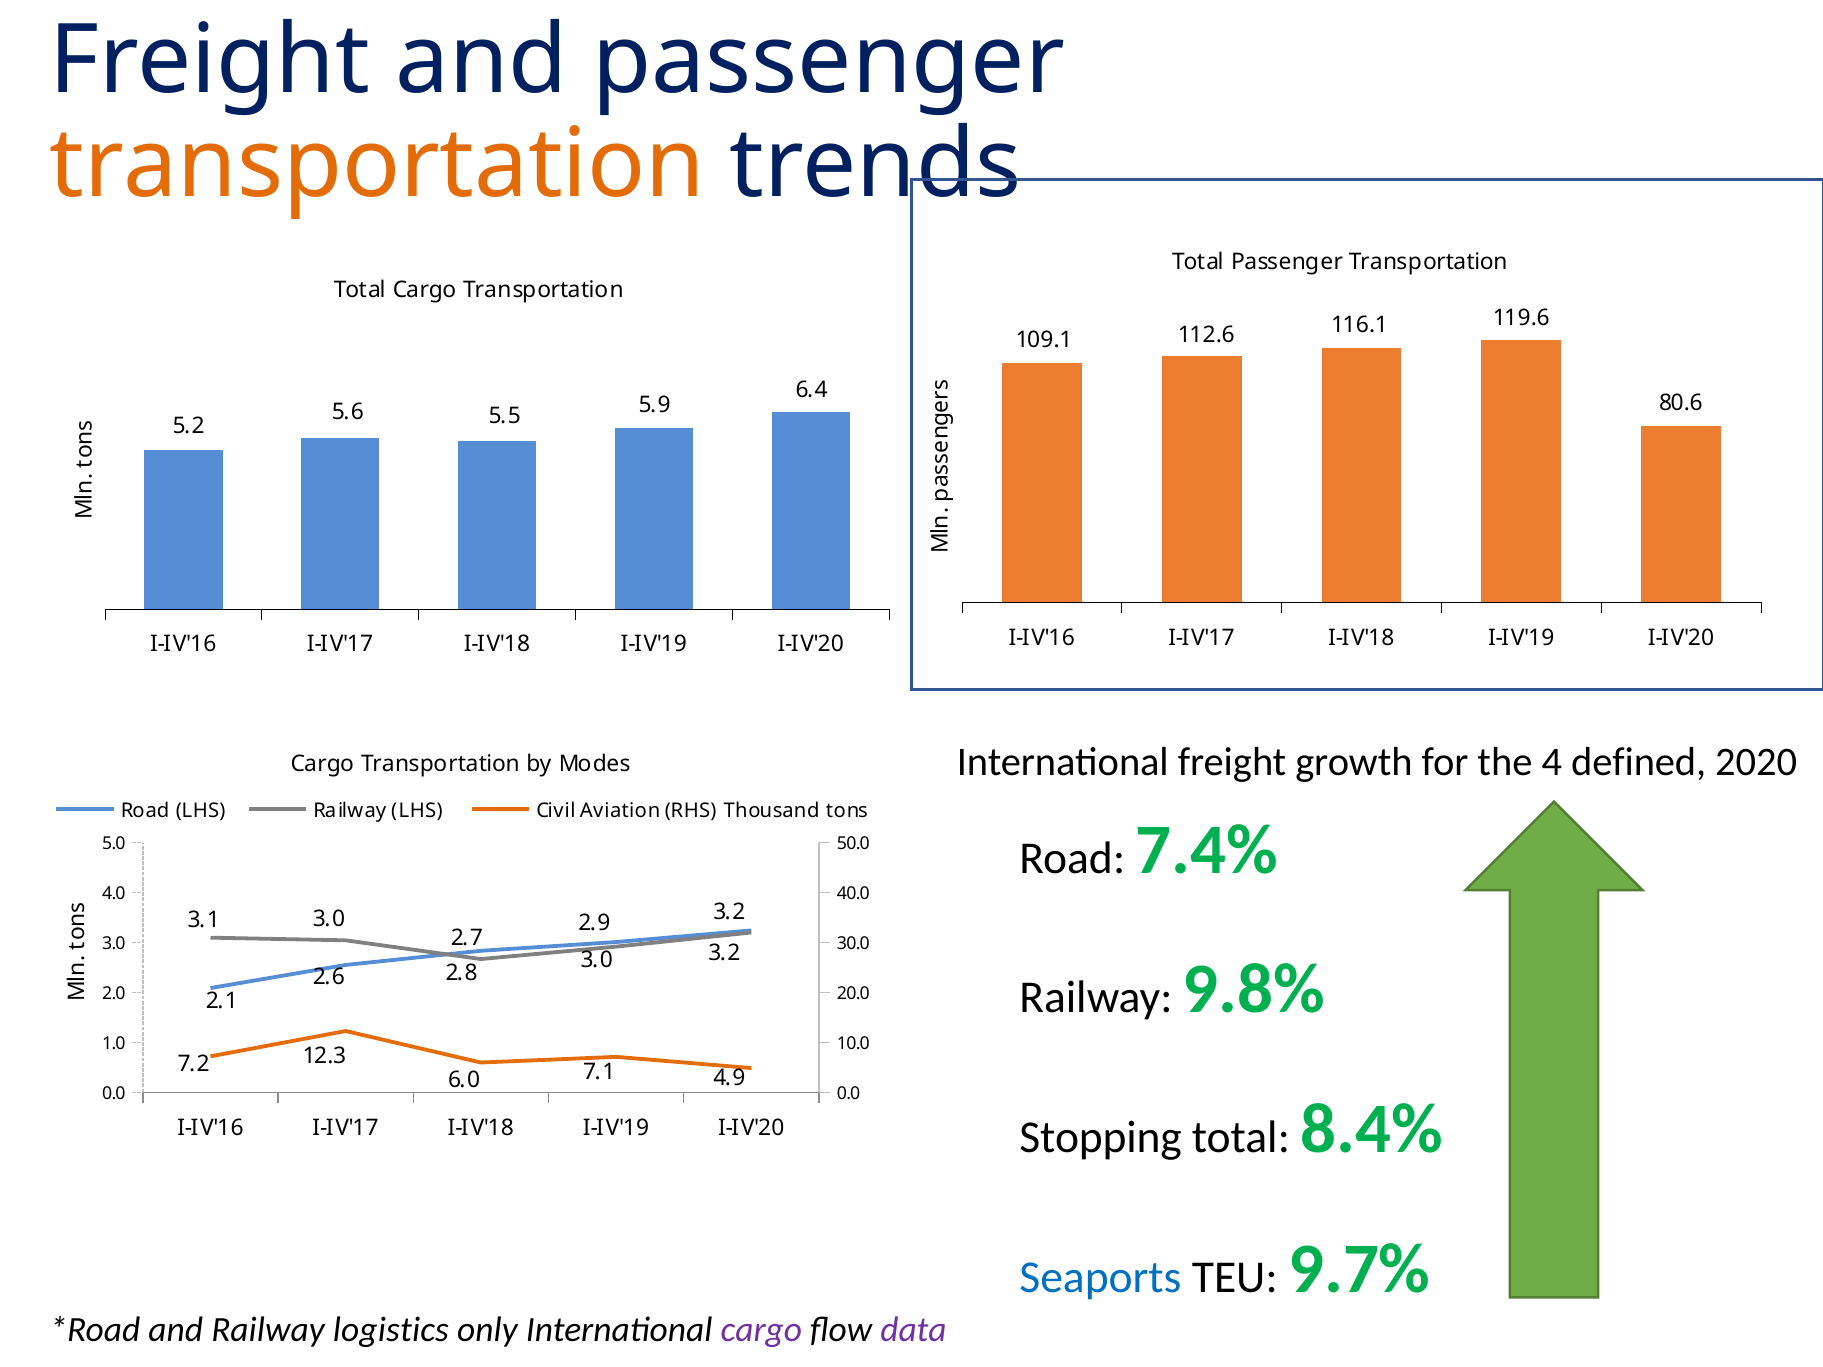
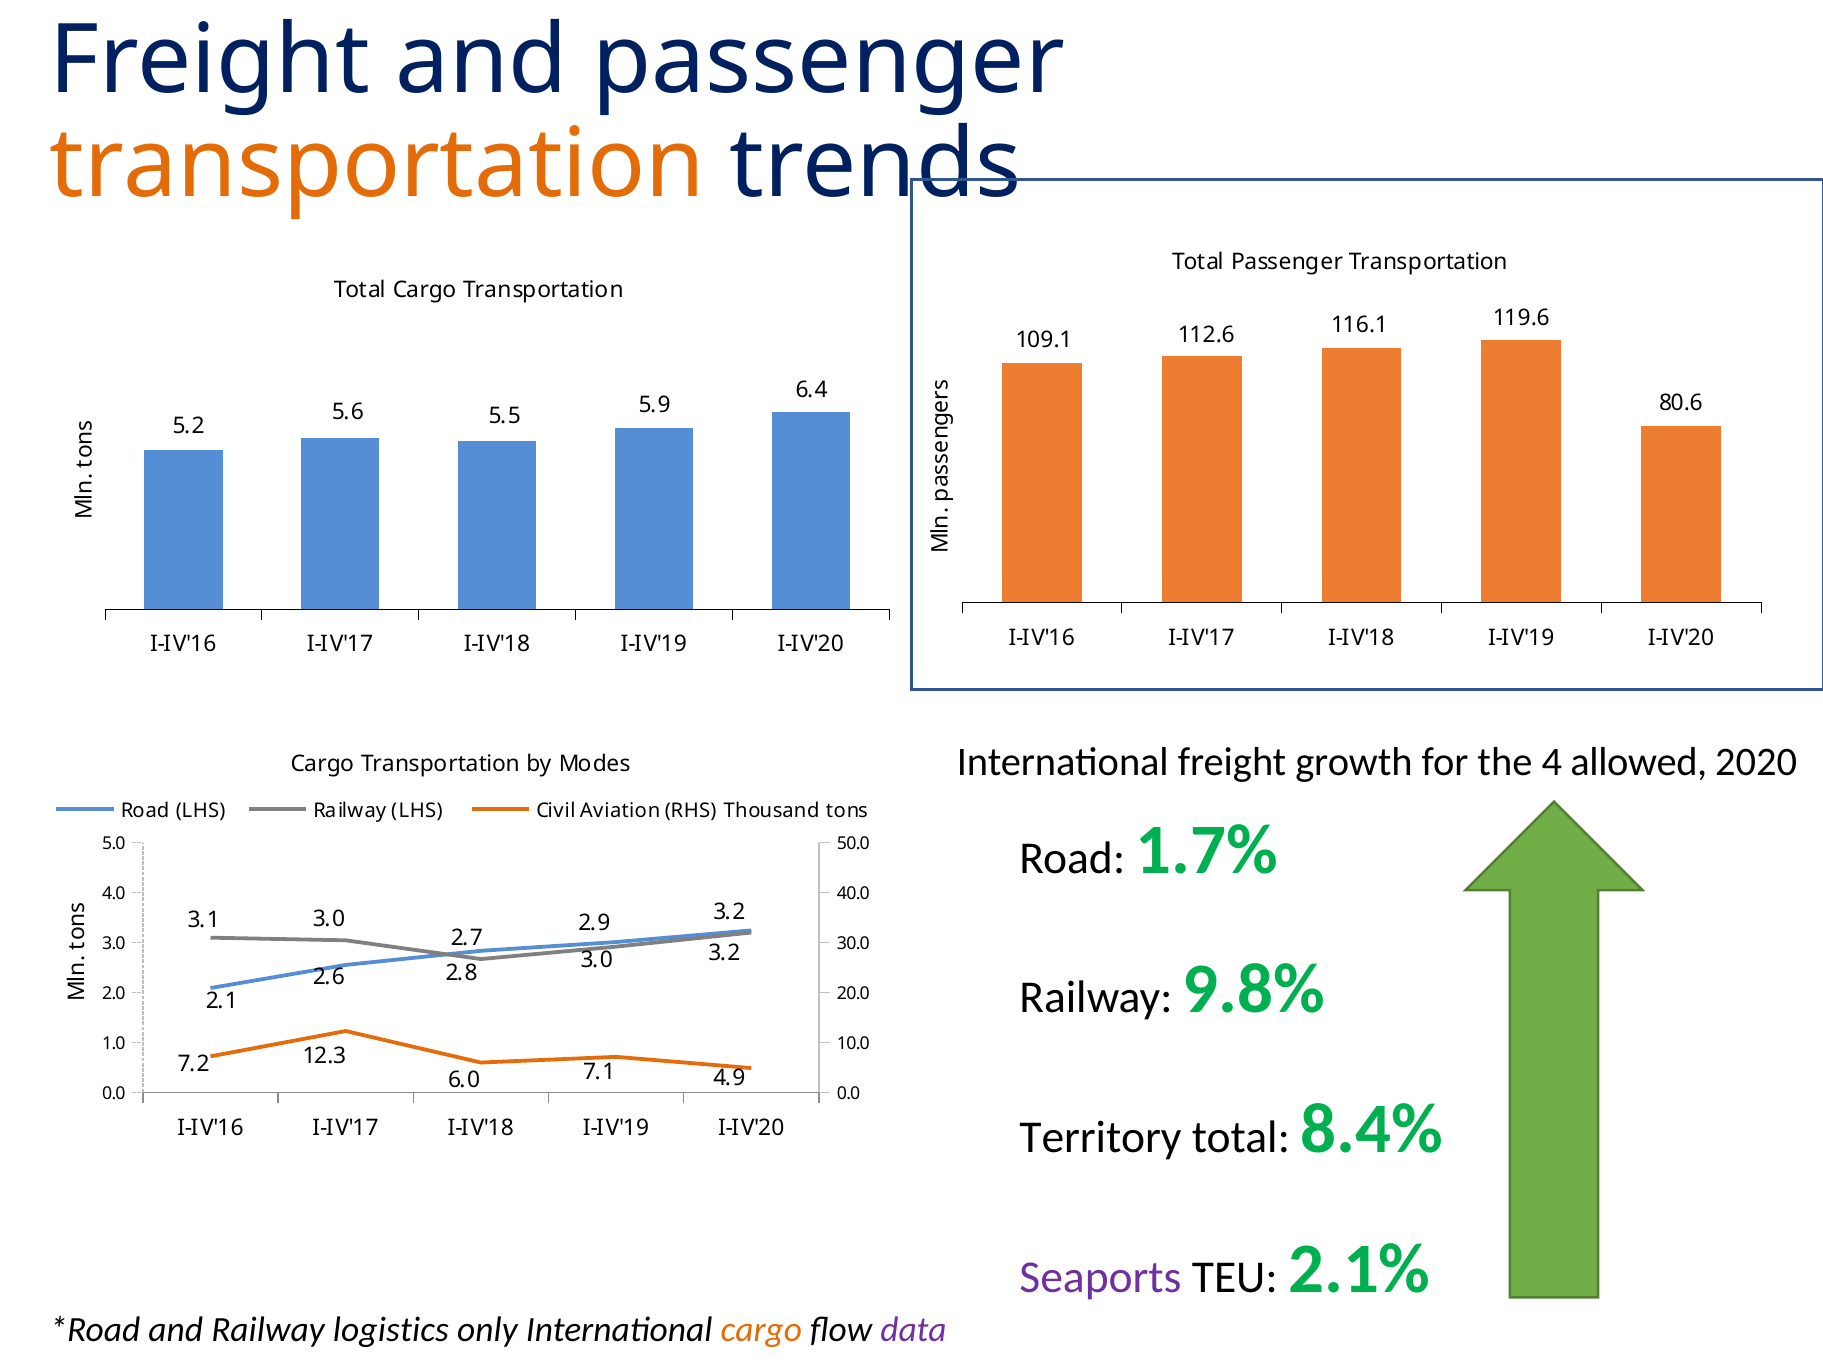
defined: defined -> allowed (1639, 763)
7.4%: 7.4% -> 1.7% (1207, 850)
Stopping: Stopping -> Territory (1100, 1138)
Seaports colour: blue -> purple (1100, 1278)
9.7%: 9.7% -> 2.1% (1360, 1269)
cargo colour: purple -> orange (761, 1330)
